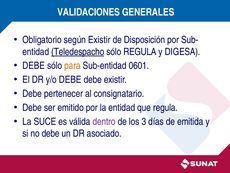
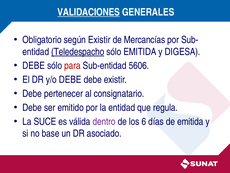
VALIDACIONES underline: none -> present (89, 12)
Disposición: Disposición -> Mercancías (145, 40)
sólo REGULA: REGULA -> EMITIDA (140, 52)
para colour: orange -> red (72, 66)
0601: 0601 -> 5606 (139, 66)
3: 3 -> 6 (144, 121)
no debe: debe -> base (51, 133)
